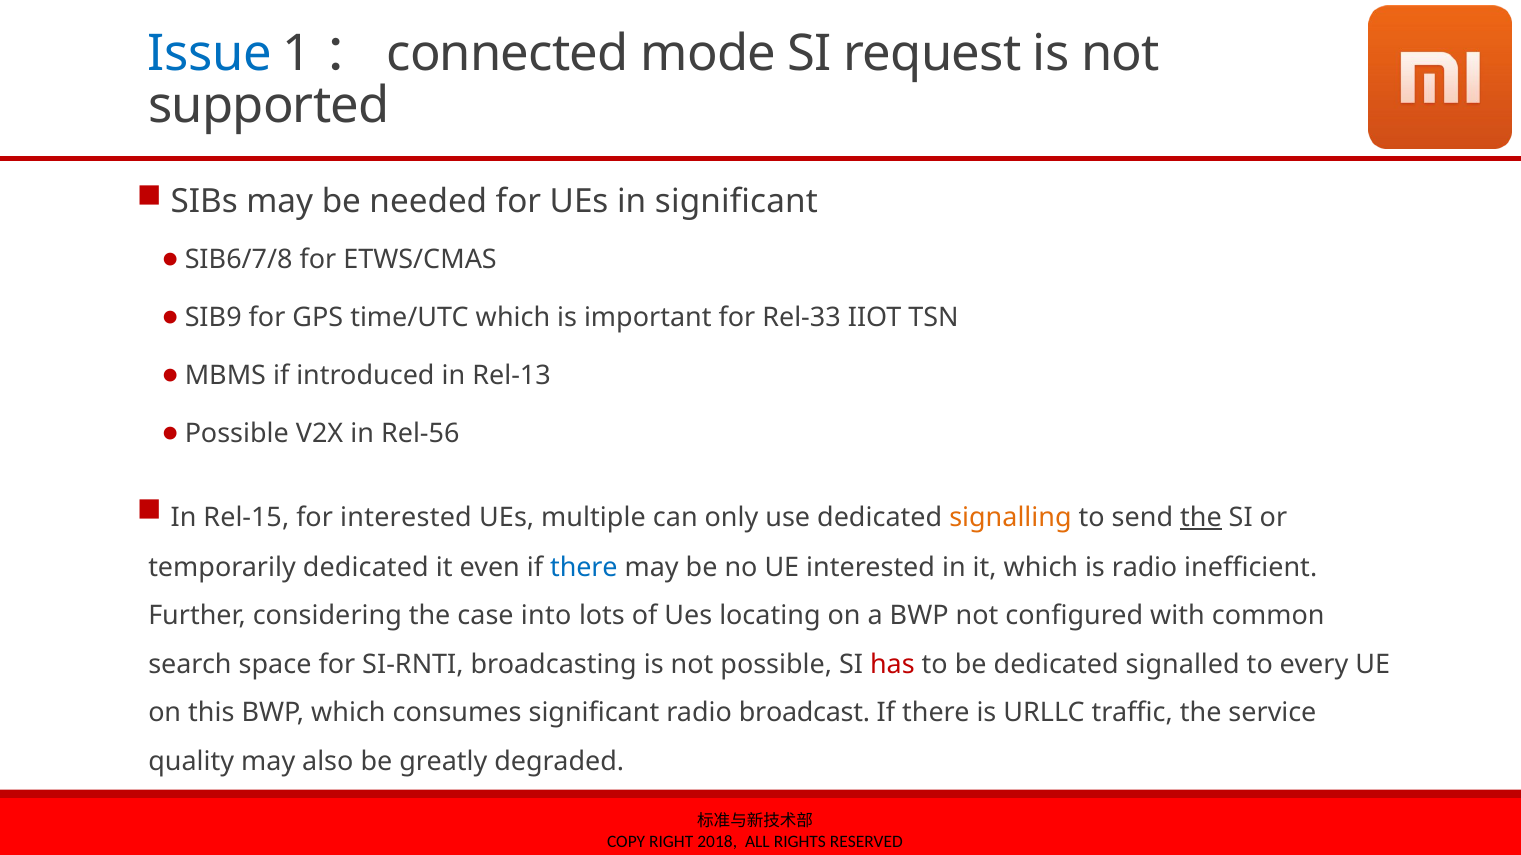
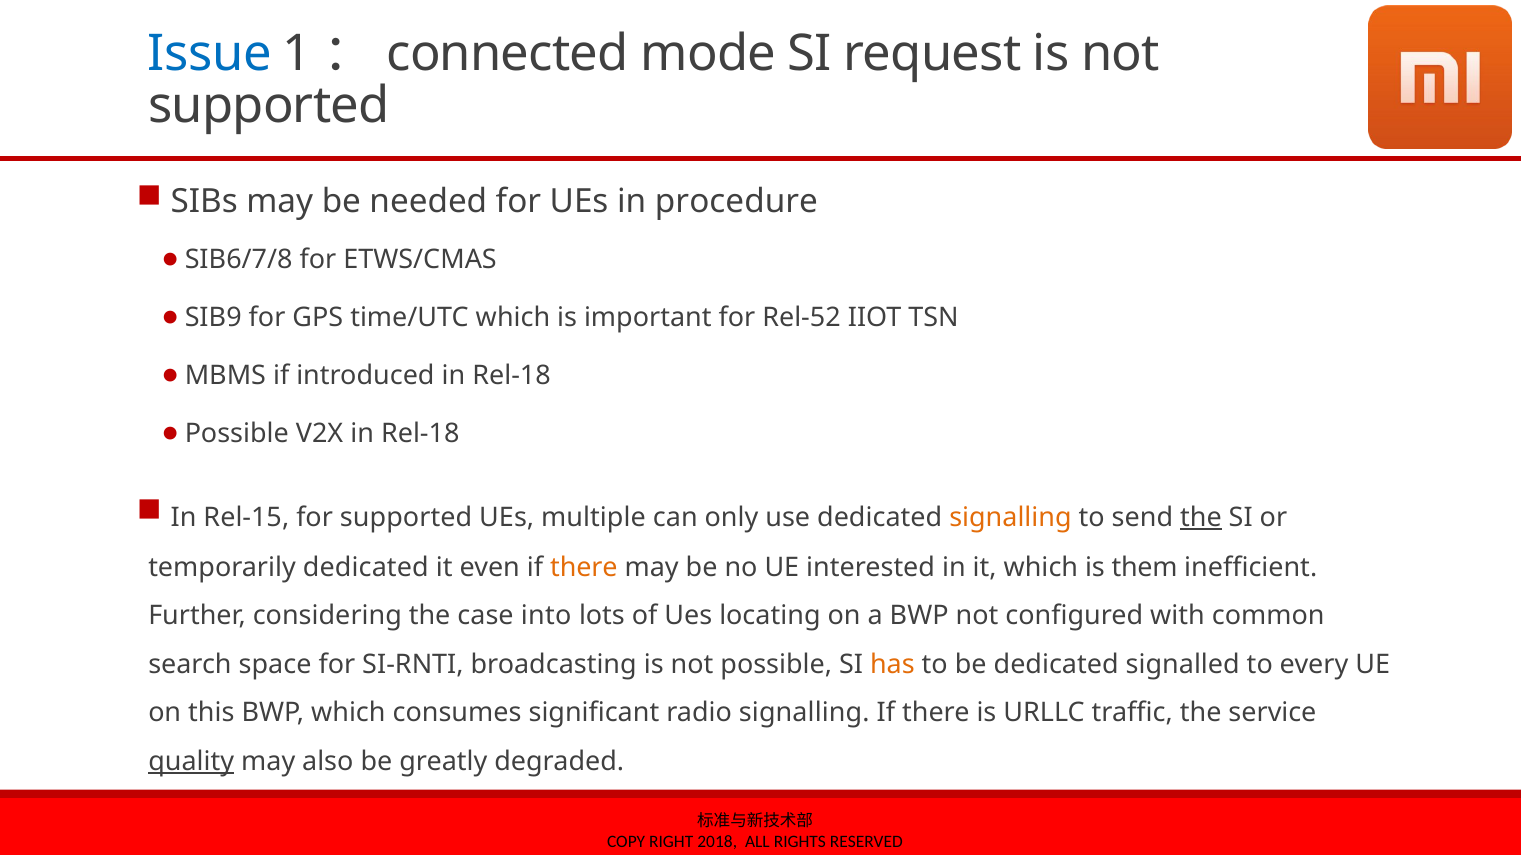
in significant: significant -> procedure (736, 201)
Rel-33: Rel-33 -> Rel-52 (802, 318)
introduced in Rel-13: Rel-13 -> Rel-18 (512, 376)
V2X in Rel-56: Rel-56 -> Rel-18 (420, 434)
for interested: interested -> supported (406, 518)
there colour: blue -> orange (584, 568)
is radio: radio -> them (1145, 568)
has colour: red -> orange (892, 665)
radio broadcast: broadcast -> signalling (804, 713)
quality underline: none -> present (191, 762)
